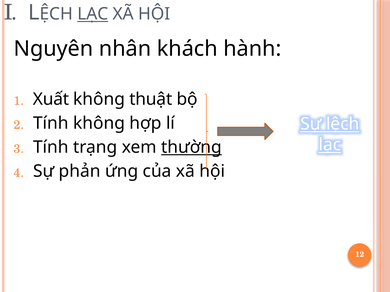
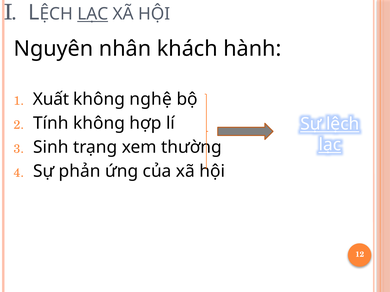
thuật: thuật -> nghệ (151, 99)
Tính: Tính -> Sinh (51, 147)
thường underline: present -> none (191, 147)
